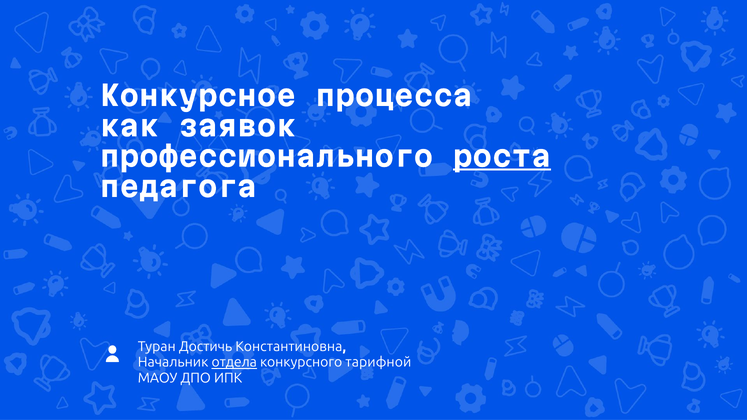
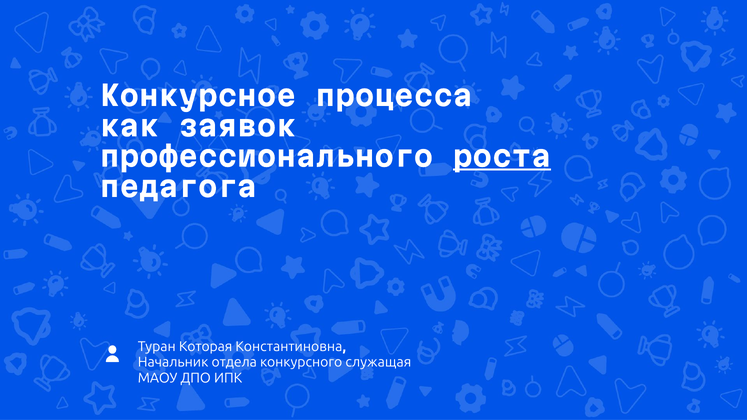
Достичь: Достичь -> Которая (206, 347)
отдела underline: present -> none (234, 363)
тарифной: тарифной -> служащая (378, 363)
